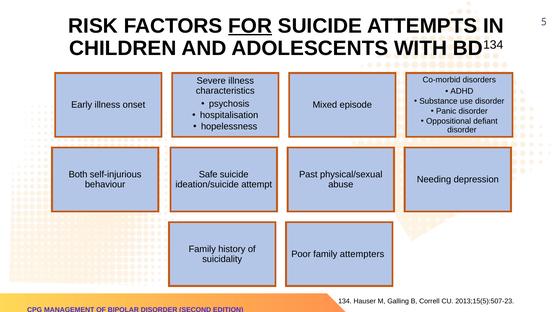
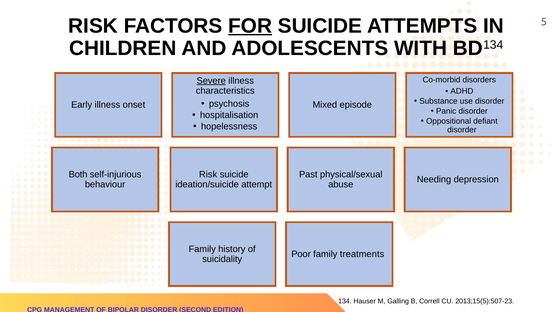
Severe underline: none -> present (211, 81)
Safe: Safe -> Risk (208, 174)
attempters: attempters -> treatments (362, 254)
